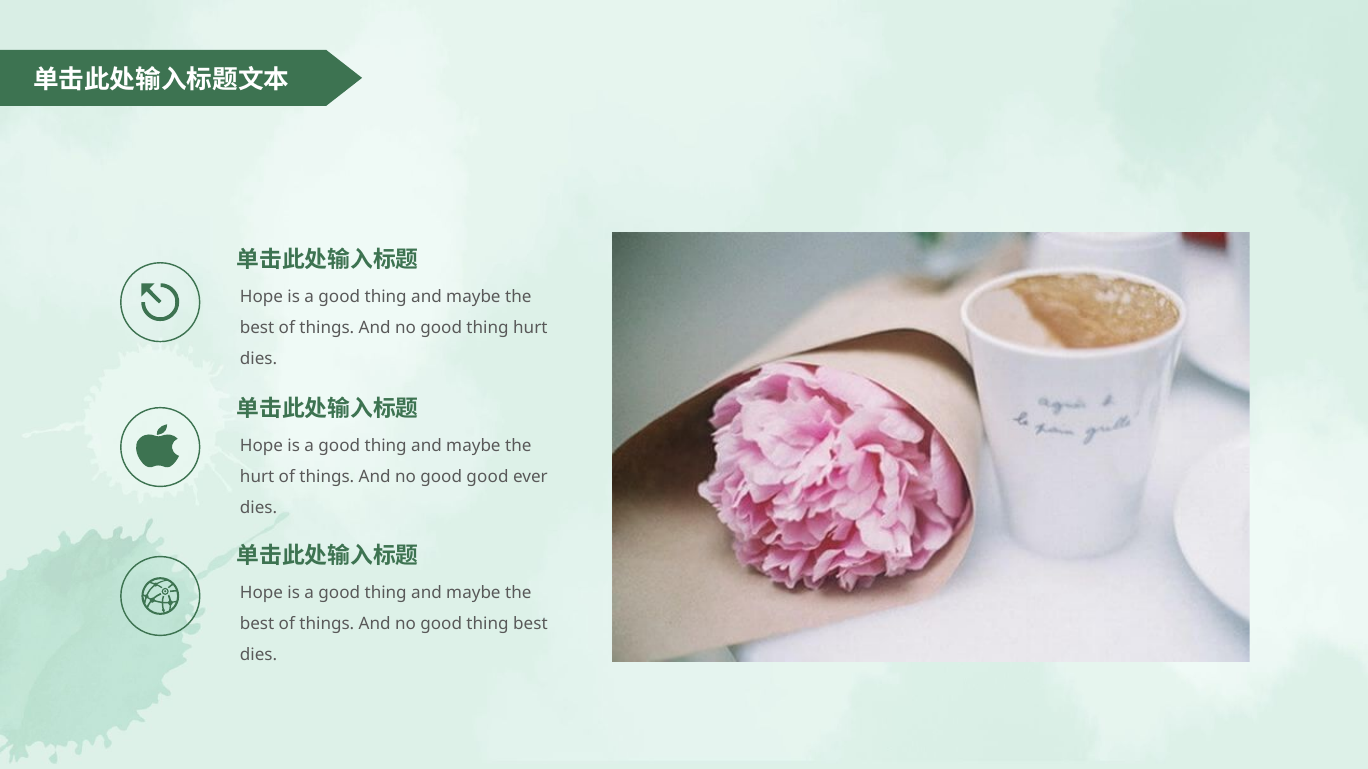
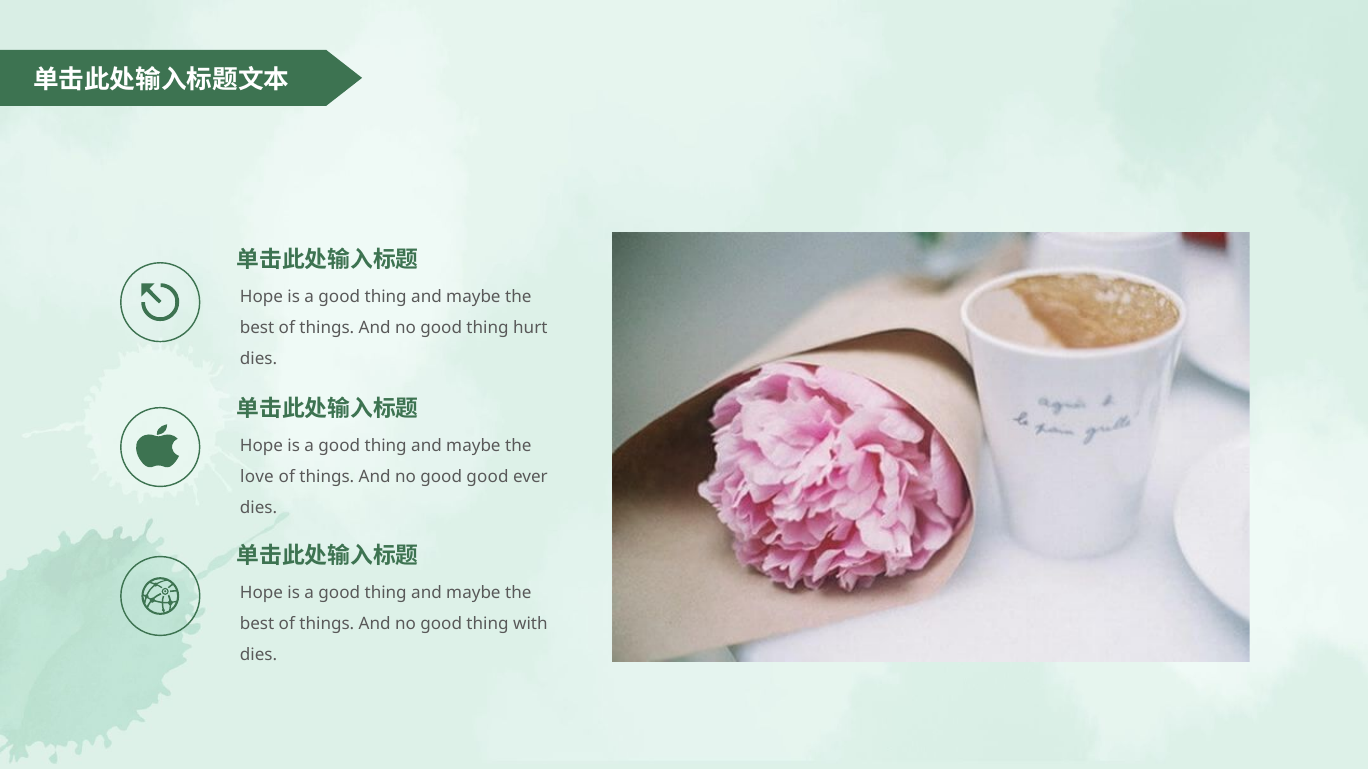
hurt: hurt -> love (257, 477)
thing best: best -> with (530, 624)
